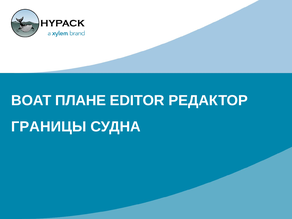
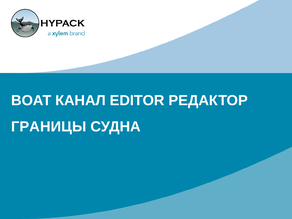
ПЛАНЕ: ПЛАНЕ -> КАНАЛ (81, 100)
